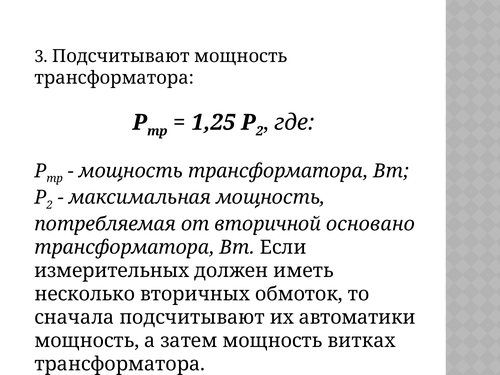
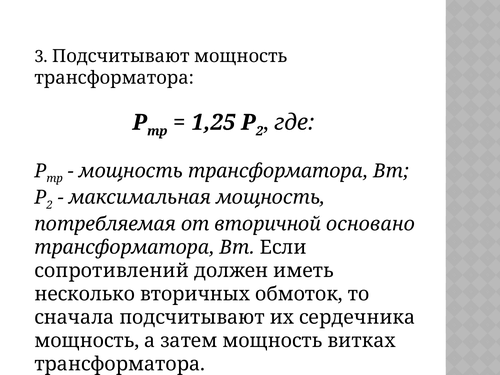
измерительных: измерительных -> сопротивлений (112, 271)
автоматики: автоматики -> сердечника (357, 317)
